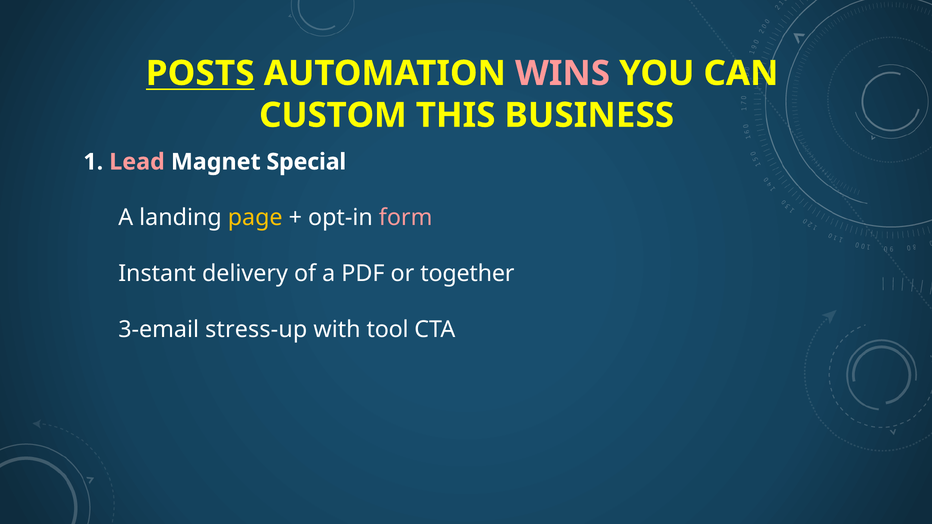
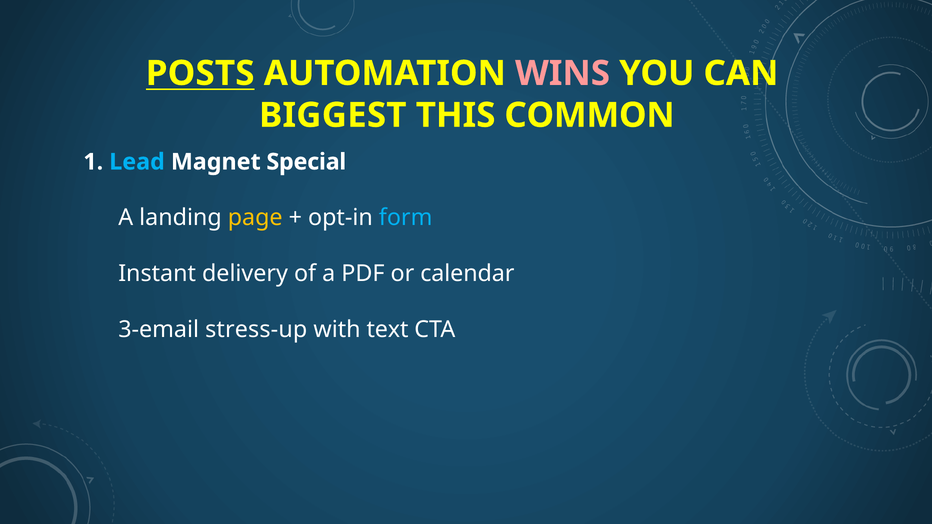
CUSTOM: CUSTOM -> BIGGEST (333, 115)
BUSINESS: BUSINESS -> COMMON (590, 115)
Lead colour: pink -> light blue (137, 162)
form colour: pink -> light blue (406, 218)
together: together -> calendar (467, 274)
tool: tool -> text (388, 330)
